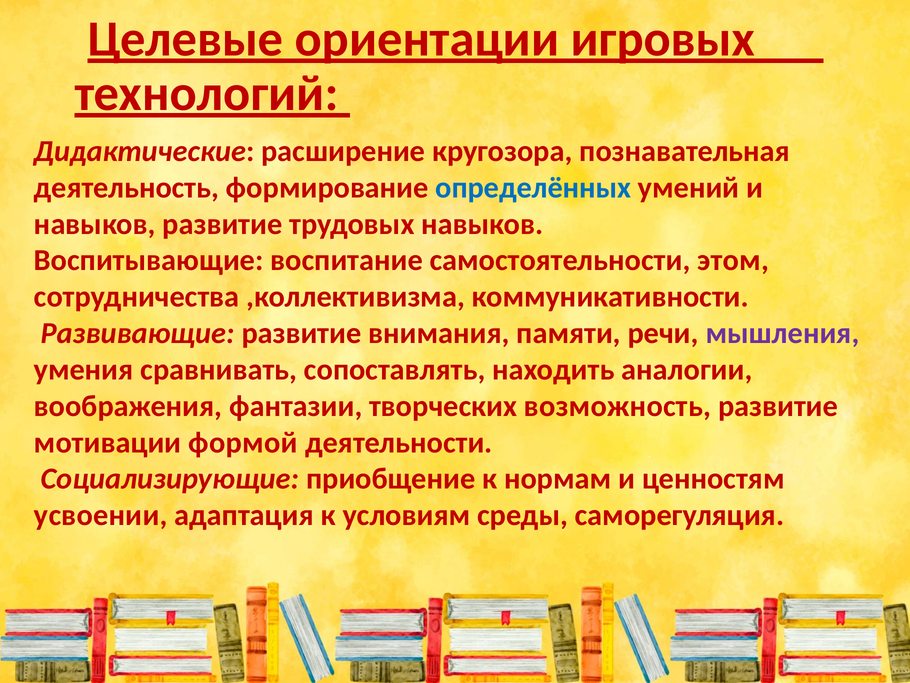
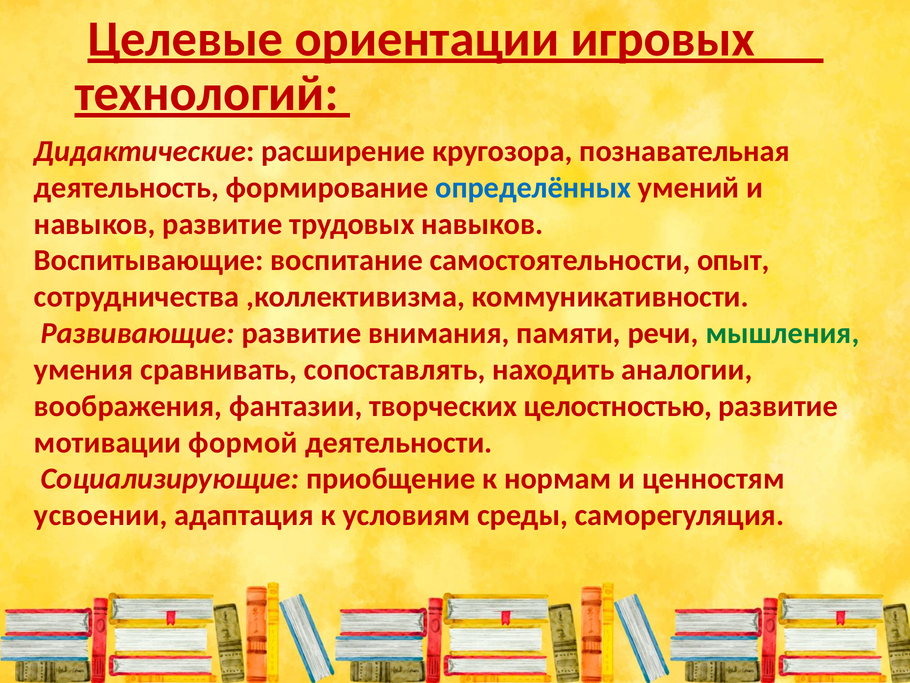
этом: этом -> опыт (733, 260)
мышления colour: purple -> green (782, 333)
возможность: возможность -> целостностью (618, 406)
